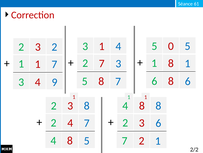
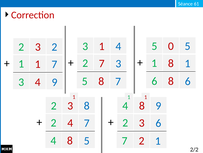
8 8: 8 -> 9 (158, 105)
